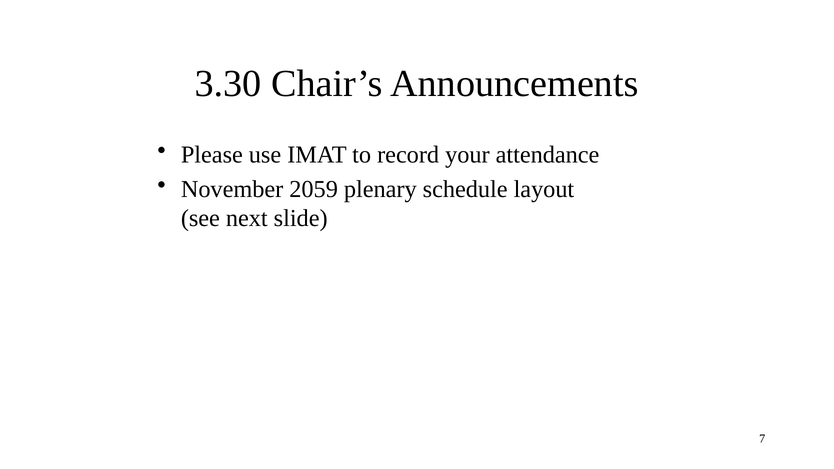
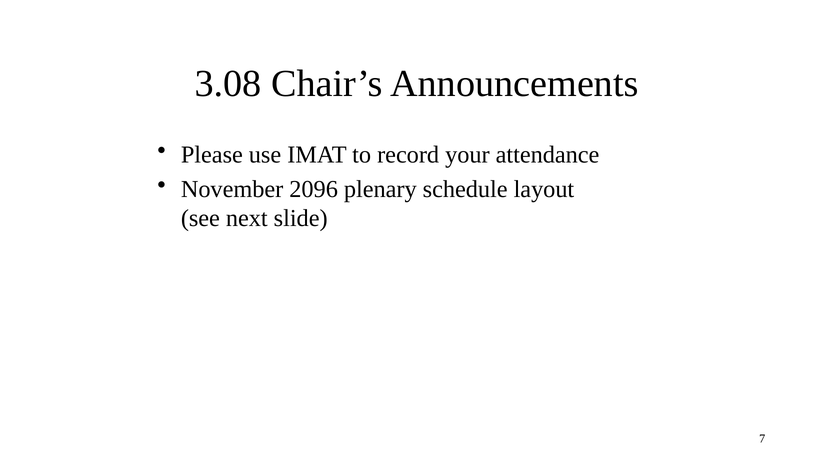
3.30: 3.30 -> 3.08 (228, 83)
2059: 2059 -> 2096 (314, 189)
